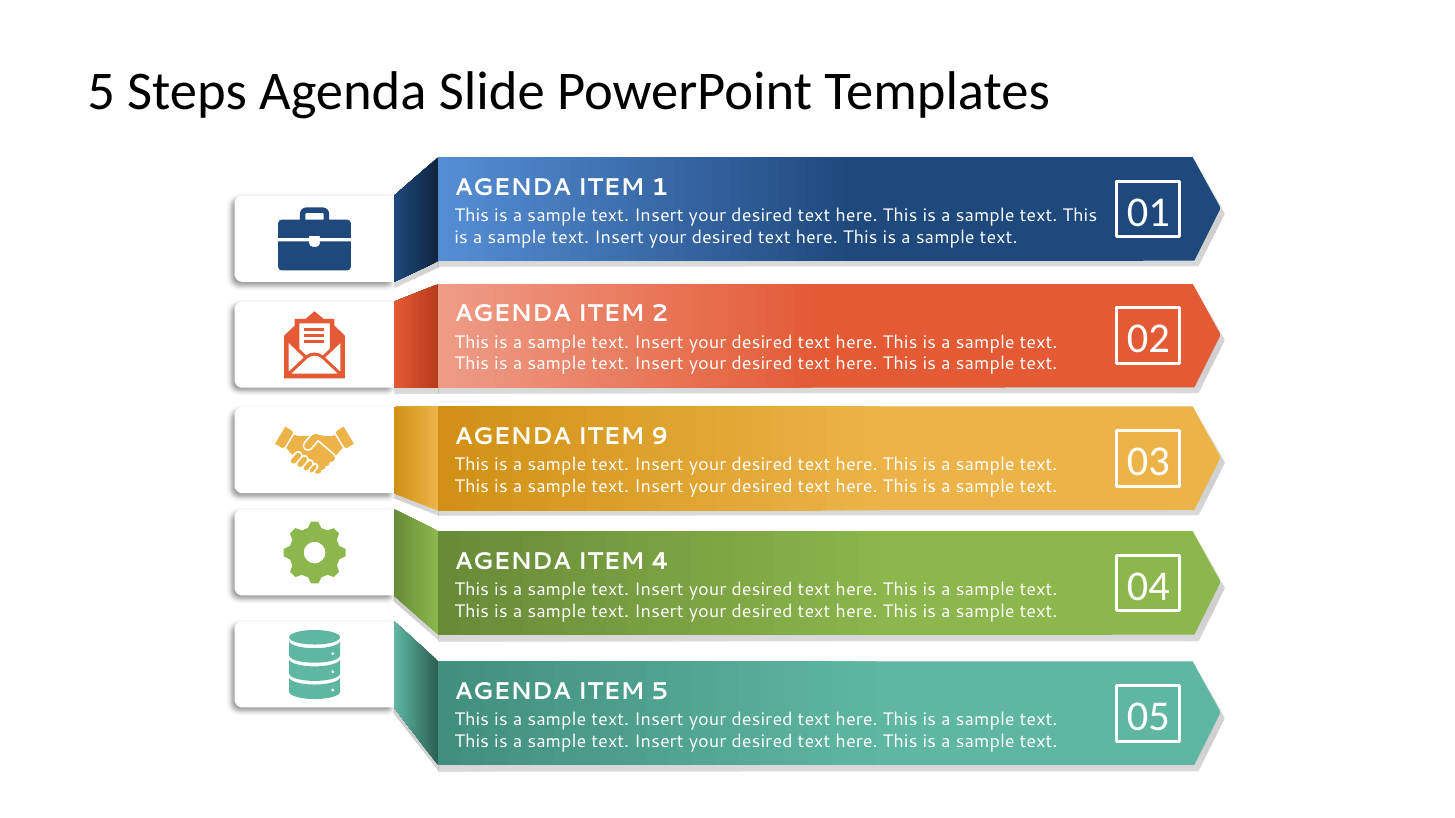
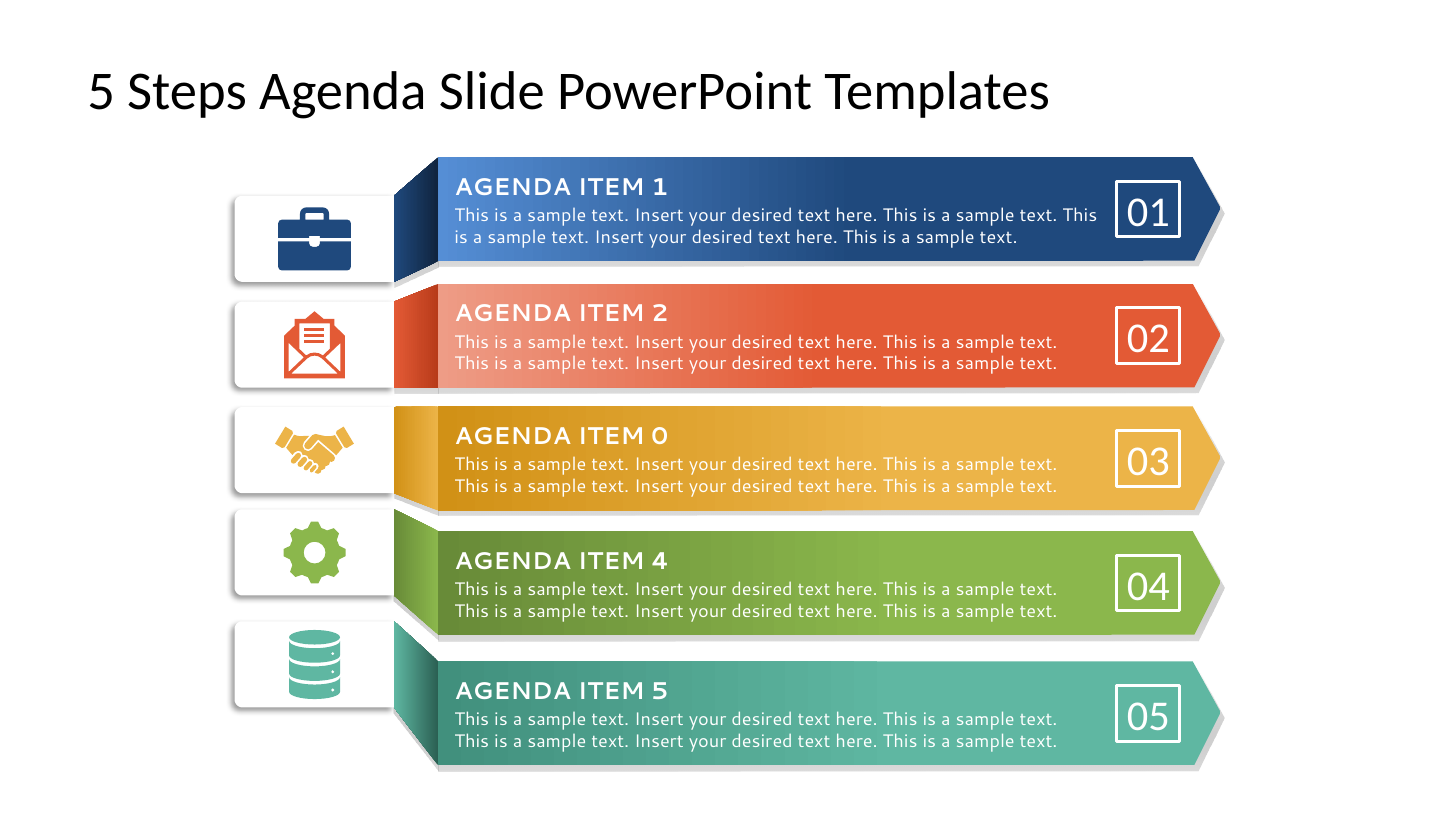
9: 9 -> 0 (660, 437)
